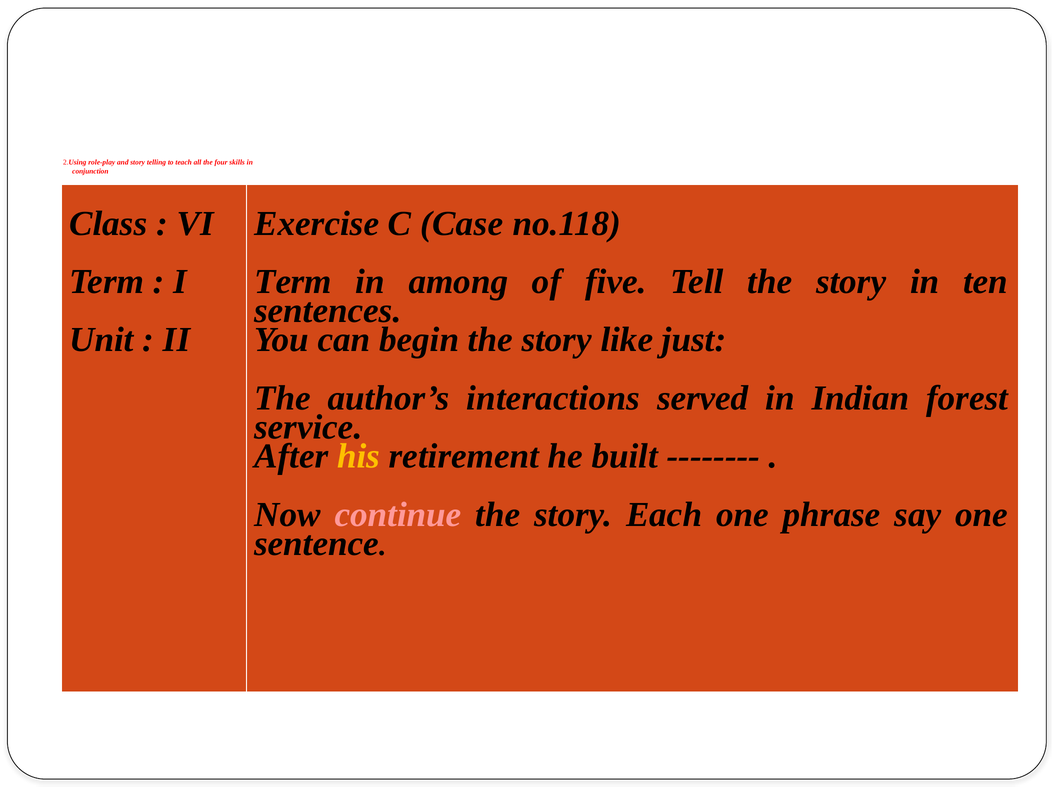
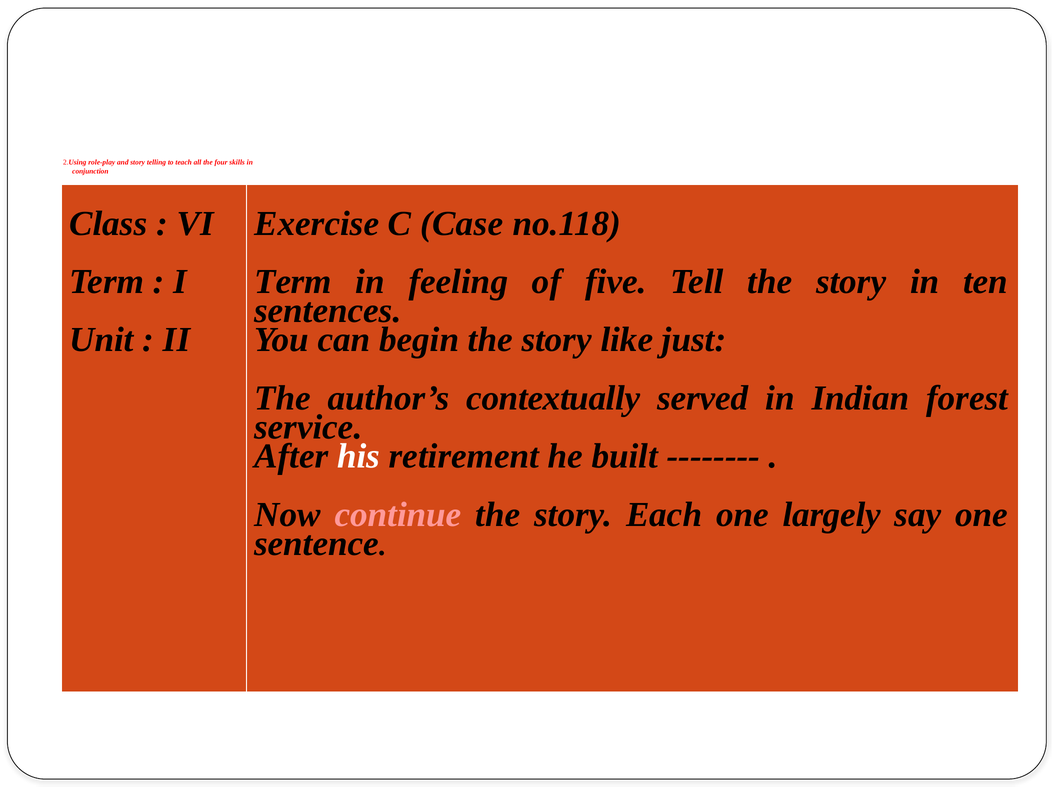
among: among -> feeling (458, 282)
interactions: interactions -> contextually (553, 398)
his colour: yellow -> white (359, 457)
phrase: phrase -> largely (832, 515)
